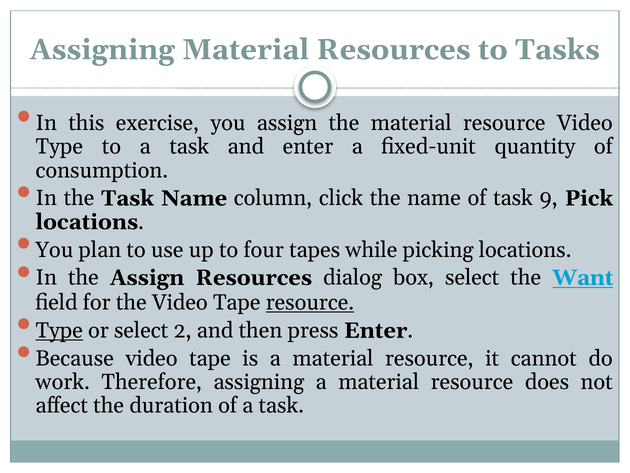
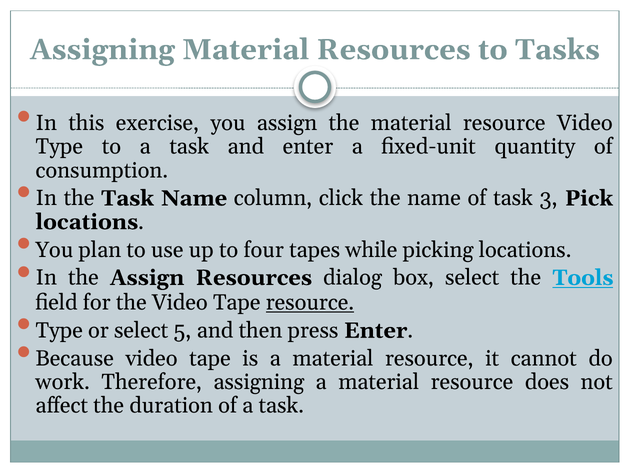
9: 9 -> 3 (549, 198)
Want: Want -> Tools (583, 277)
Type underline: present -> none (59, 330)
2: 2 -> 5 (182, 330)
